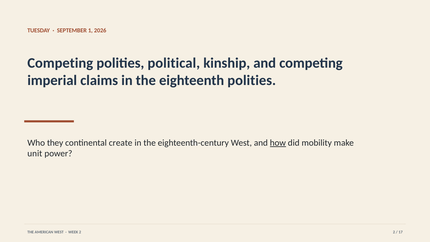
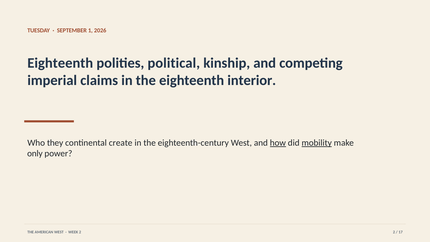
Competing: Competing -> Eighteenth (60, 63)
eighteenth polities: polities -> interior (252, 80)
mobility underline: none -> present (317, 143)
unit: unit -> only (35, 154)
